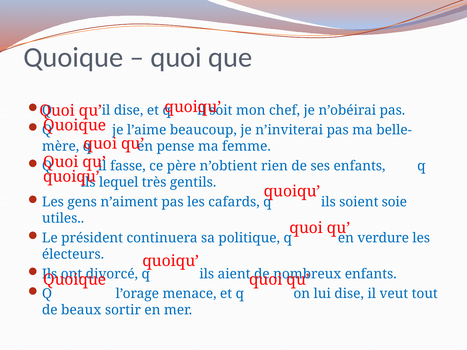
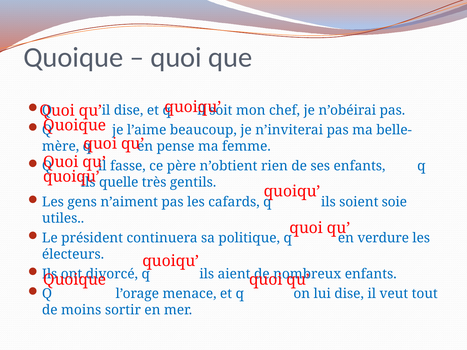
lequel: lequel -> quelle (119, 182)
beaux: beaux -> moins (81, 310)
